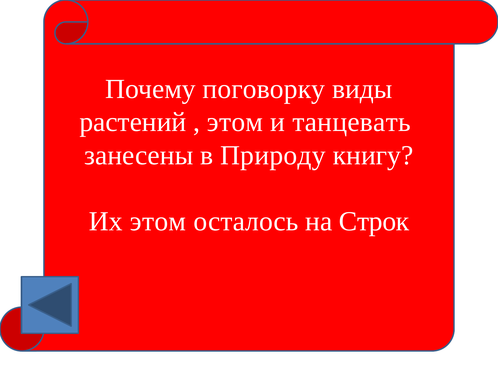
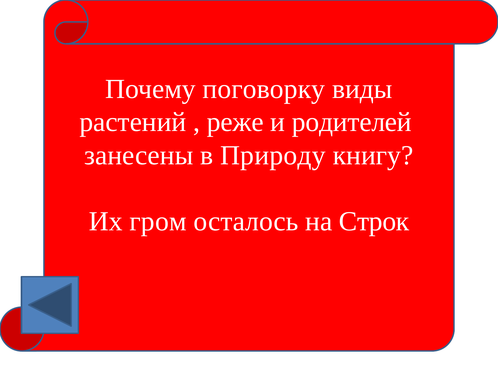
этом: этом -> реже (235, 122)
танцевать: танцевать -> родителей (352, 122)
Их этом: этом -> гром (158, 222)
